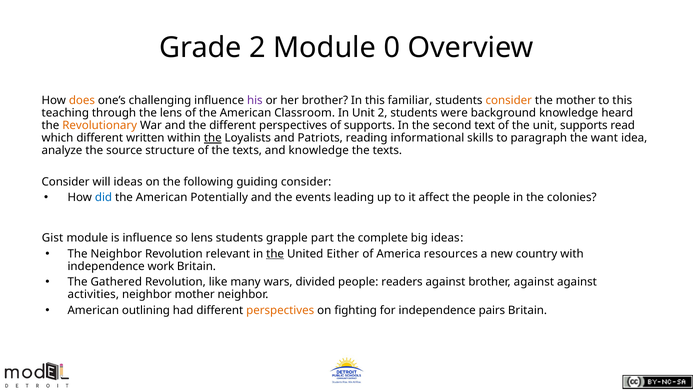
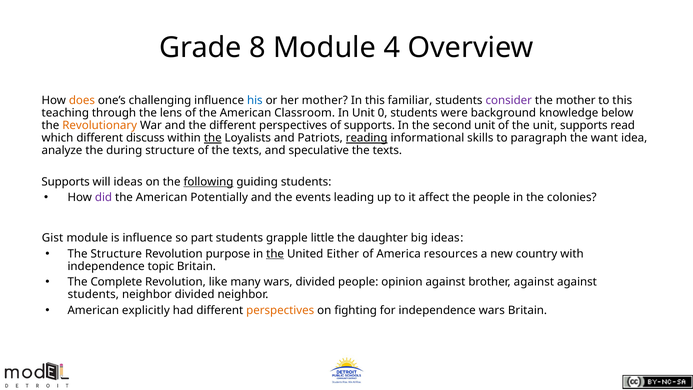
Grade 2: 2 -> 8 (257, 48)
0: 0 -> 4 (392, 48)
his colour: purple -> blue (255, 101)
her brother: brother -> mother (325, 101)
consider colour: orange -> purple (509, 101)
Unit 2: 2 -> 0 (383, 113)
heard: heard -> below (617, 113)
second text: text -> unit (485, 126)
written: written -> discuss (145, 138)
reading underline: none -> present (367, 138)
source: source -> during (124, 150)
and knowledge: knowledge -> speculative (319, 150)
Consider: Consider -> Supports (66, 182)
following underline: none -> present (208, 182)
guiding consider: consider -> students (306, 182)
did colour: blue -> purple (103, 197)
so lens: lens -> part (202, 238)
part: part -> little (323, 238)
complete: complete -> daughter (383, 238)
The Neighbor: Neighbor -> Structure (116, 254)
relevant: relevant -> purpose (228, 254)
work: work -> topic (161, 266)
Gathered: Gathered -> Complete (116, 282)
readers: readers -> opinion (402, 282)
activities: activities -> students (93, 294)
neighbor mother: mother -> divided (195, 294)
outlining: outlining -> explicitly (146, 310)
independence pairs: pairs -> wars (492, 310)
